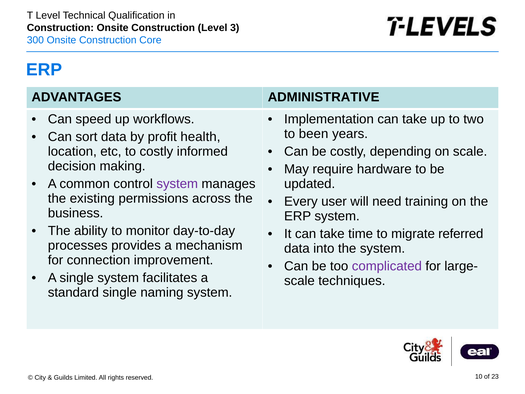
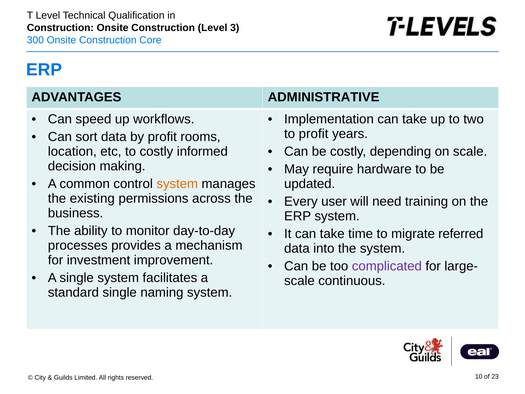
to been: been -> profit (314, 134)
health: health -> rooms (201, 137)
system colour: purple -> orange (177, 184)
connection: connection -> investment (99, 260)
techniques: techniques -> continuous (352, 281)
